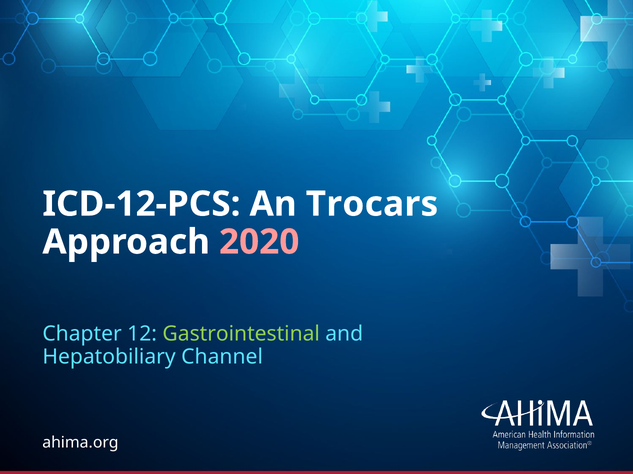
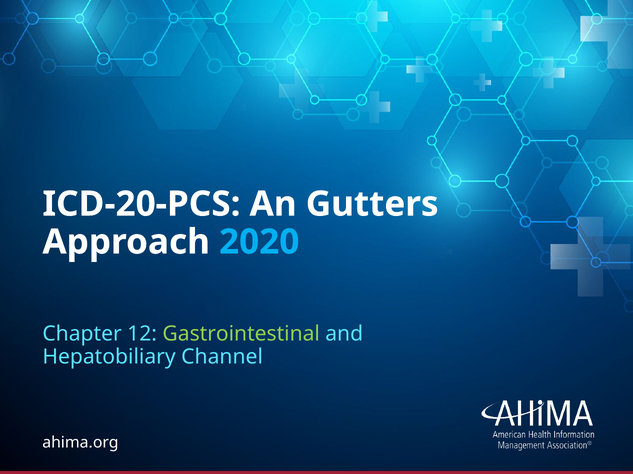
ICD-12-PCS: ICD-12-PCS -> ICD-20-PCS (141, 204)
Trocars: Trocars -> Gutters (372, 204)
2020 colour: pink -> light blue (259, 242)
